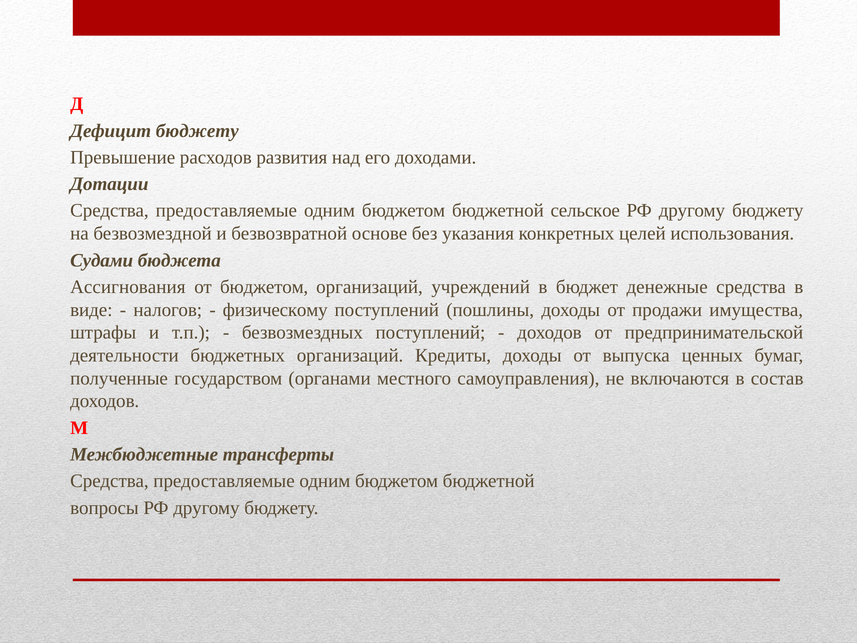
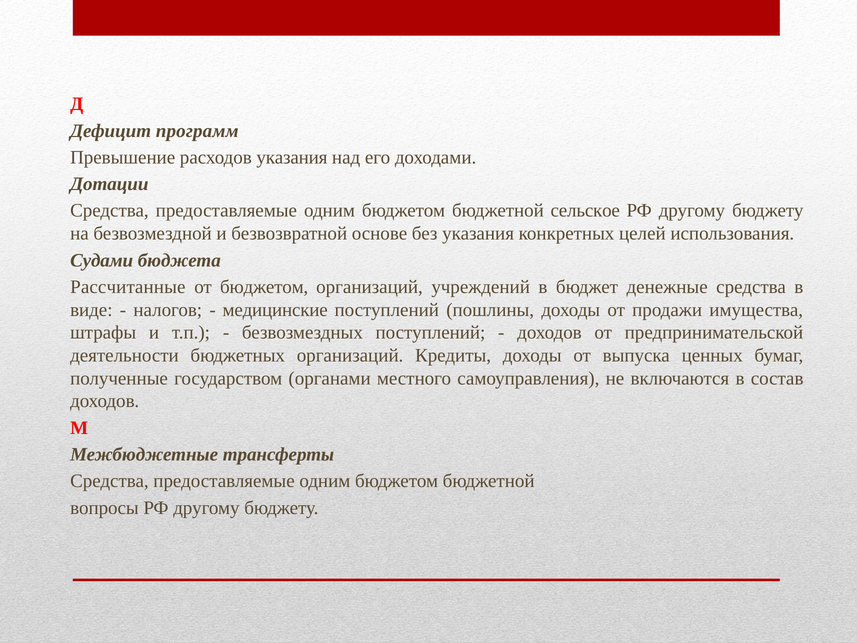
Дефицит бюджету: бюджету -> программ (197, 131)
расходов развития: развития -> указания (292, 157)
Ассигнования: Ассигнования -> Рассчитанные (128, 287)
физическому: физическому -> медицинские (275, 310)
